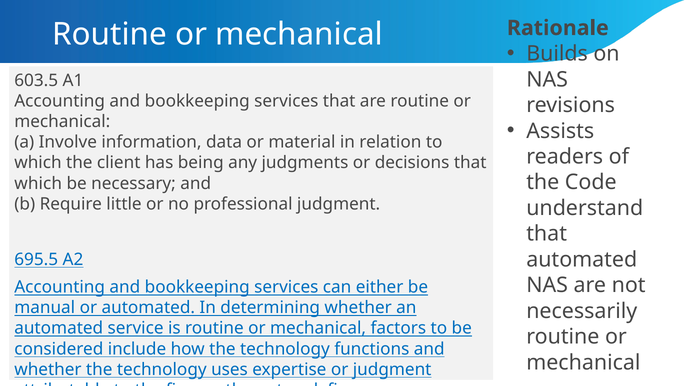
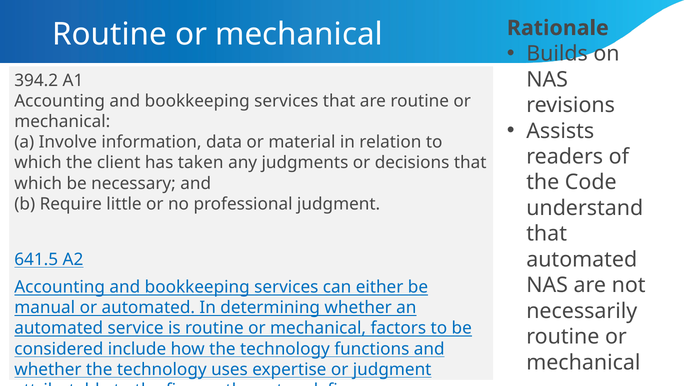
603.5: 603.5 -> 394.2 (36, 80)
being: being -> taken (201, 163)
695.5: 695.5 -> 641.5 (36, 259)
